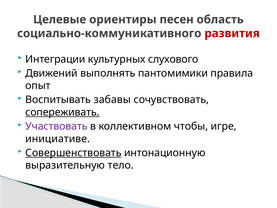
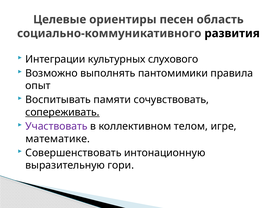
развития colour: red -> black (232, 33)
Движений: Движений -> Возможно (51, 73)
забавы: забавы -> памяти (112, 100)
чтобы: чтобы -> телом (191, 126)
инициативе: инициативе -> математике (58, 139)
Совершенствовать underline: present -> none (73, 153)
тело: тело -> гори (121, 165)
